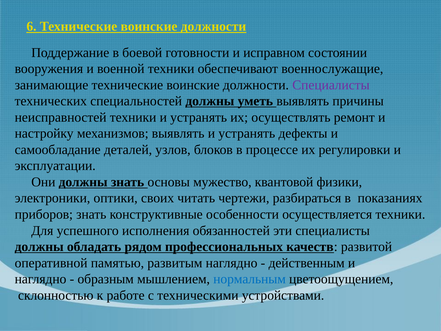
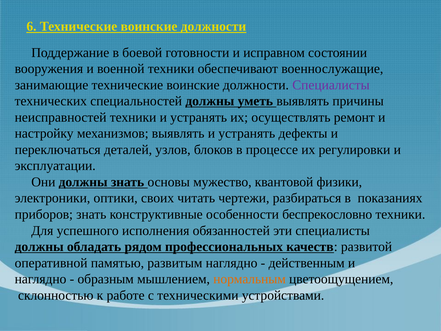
самообладание: самообладание -> переключаться (58, 150)
осуществляется: осуществляется -> беспрекословно (327, 214)
нормальным colour: blue -> orange (250, 279)
